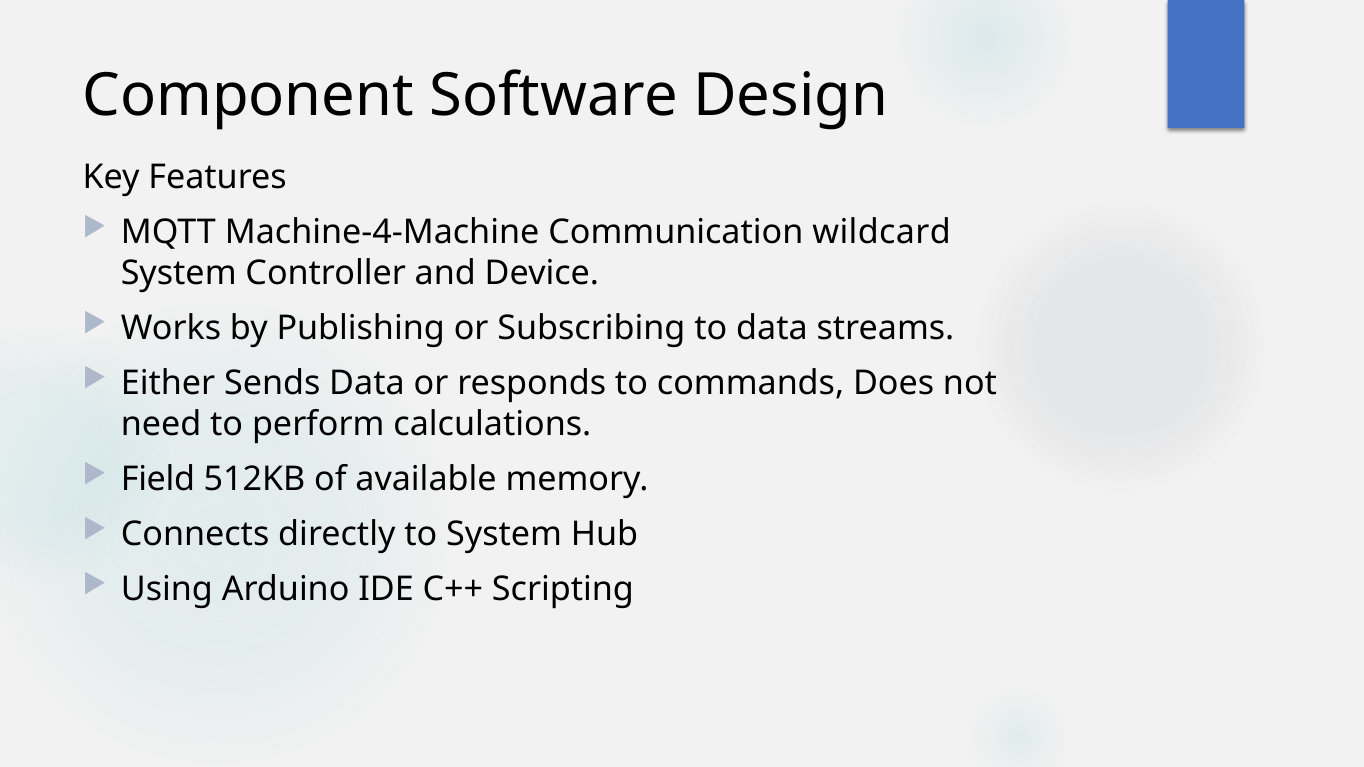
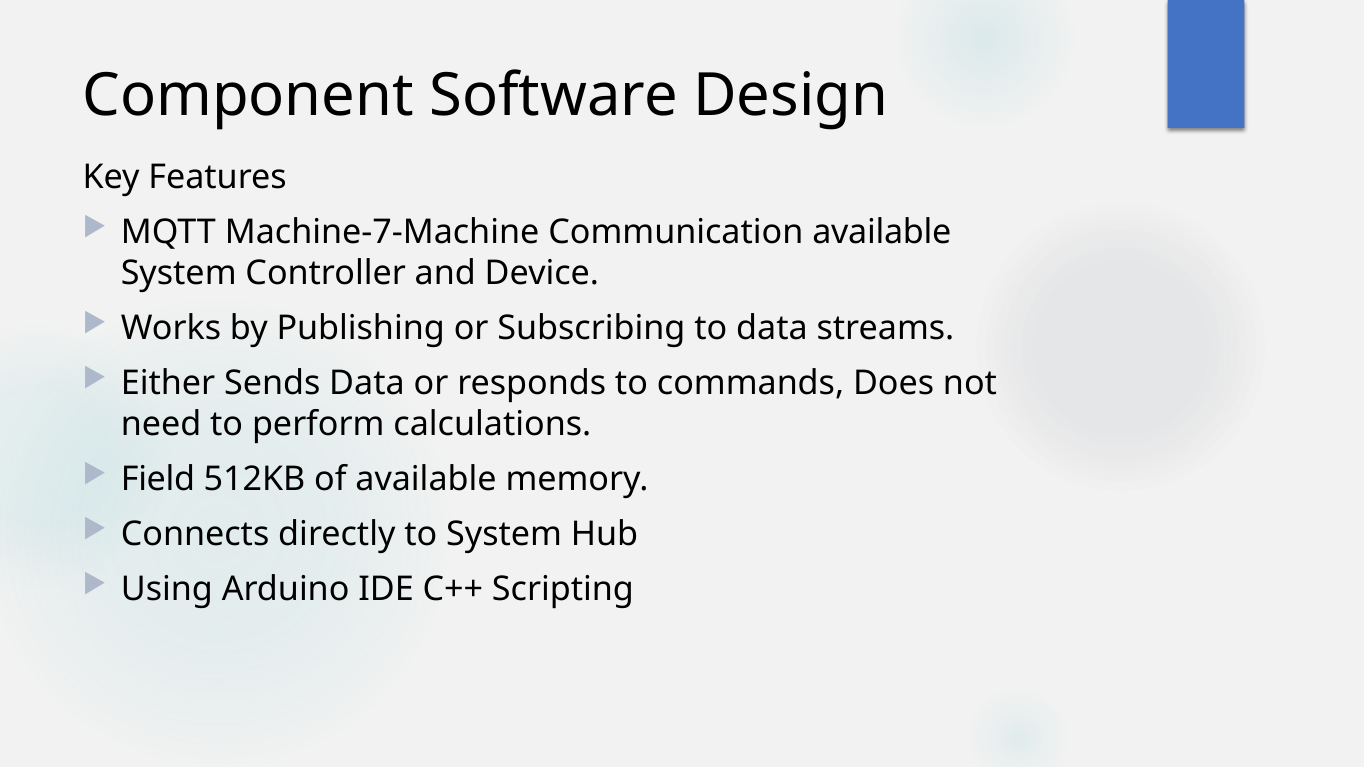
Machine-4-Machine: Machine-4-Machine -> Machine-7-Machine (382, 232)
Communication wildcard: wildcard -> available (882, 232)
